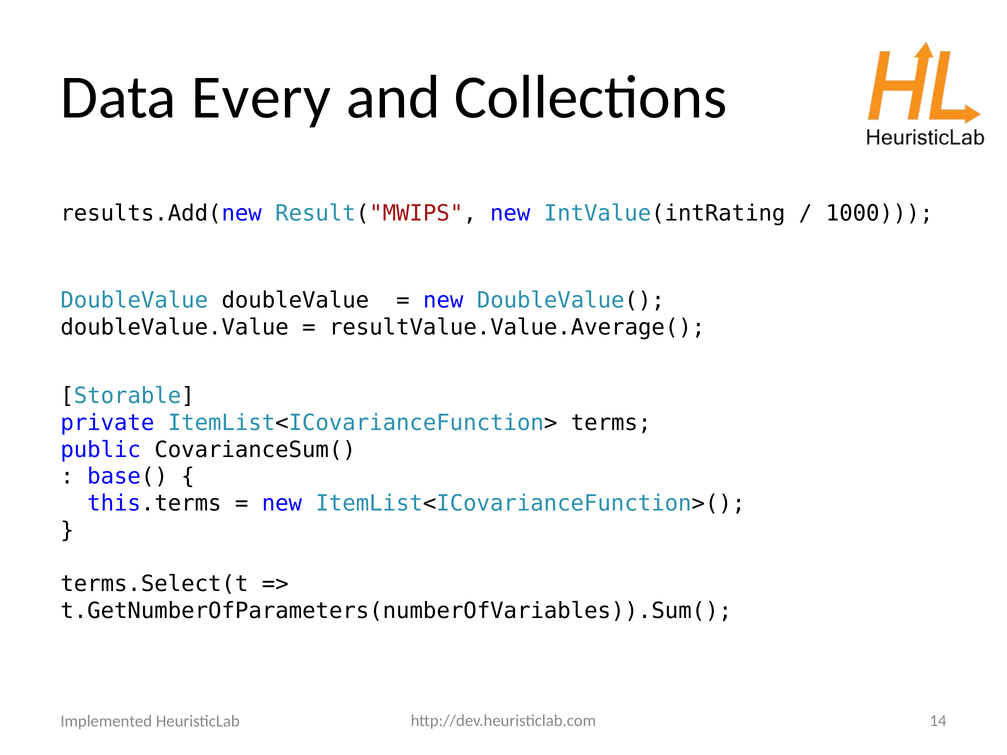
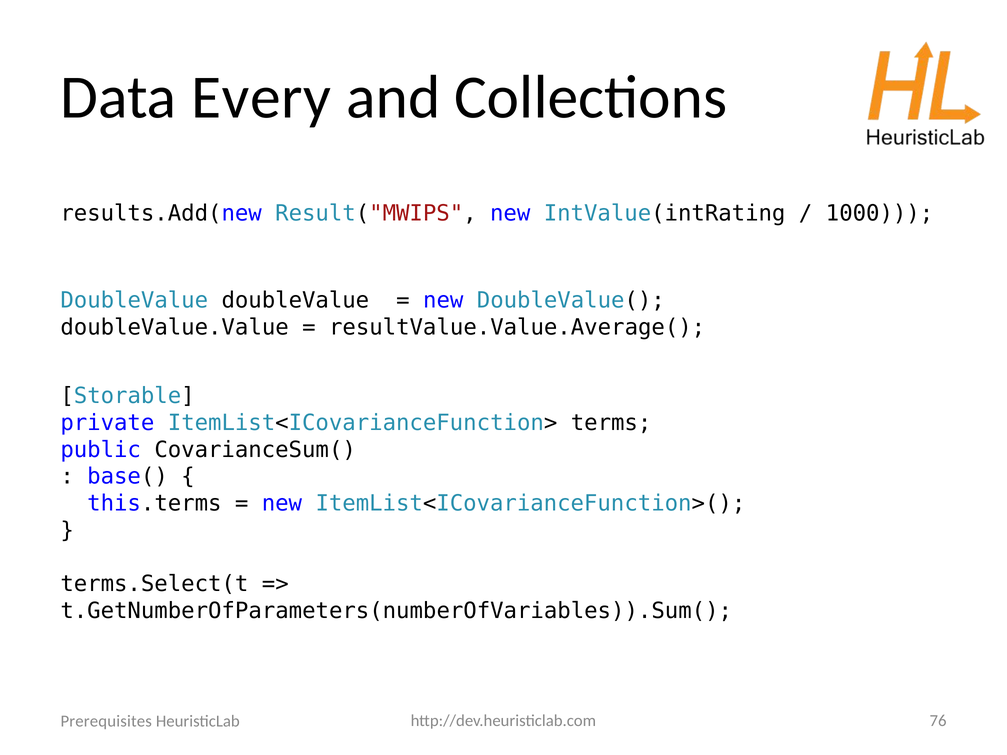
14: 14 -> 76 (938, 721)
Implemented: Implemented -> Prerequisites (106, 721)
